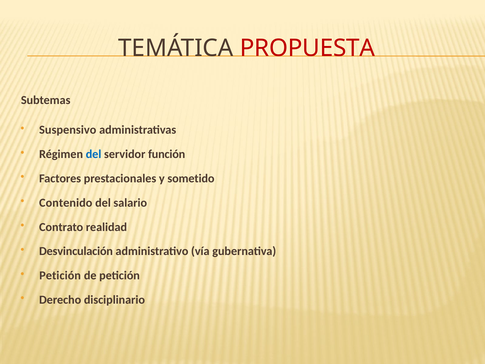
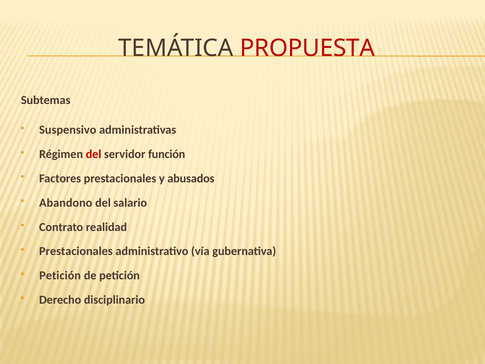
del colour: blue -> red (94, 154)
sometido: sometido -> abusados (191, 178)
Contenido: Contenido -> Abandono (66, 203)
Desvinculación: Desvinculación -> Prestacionales (76, 251)
